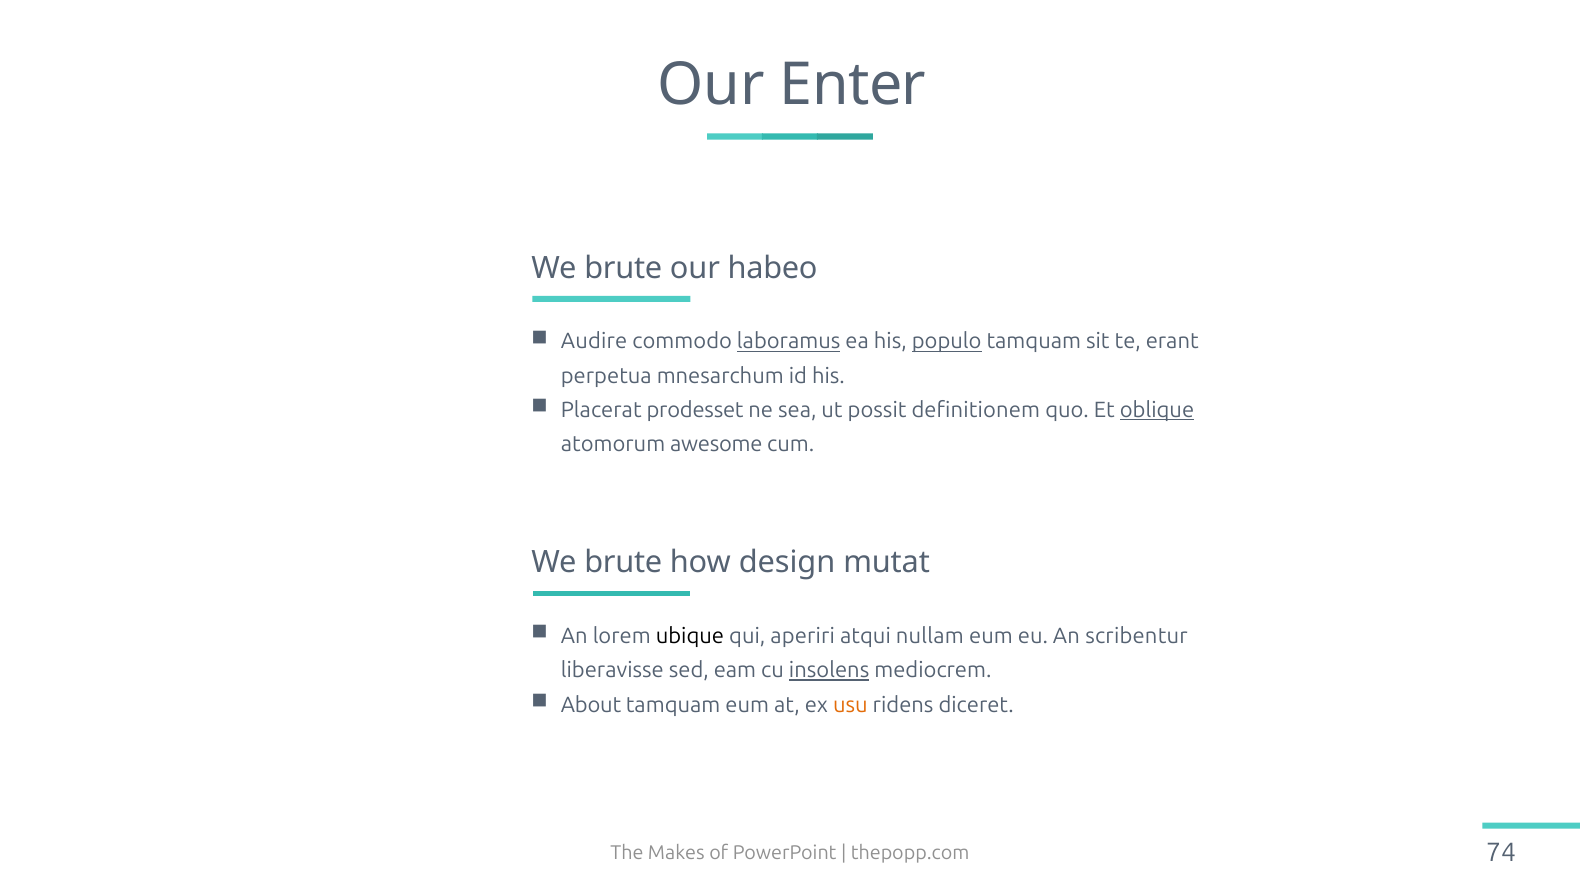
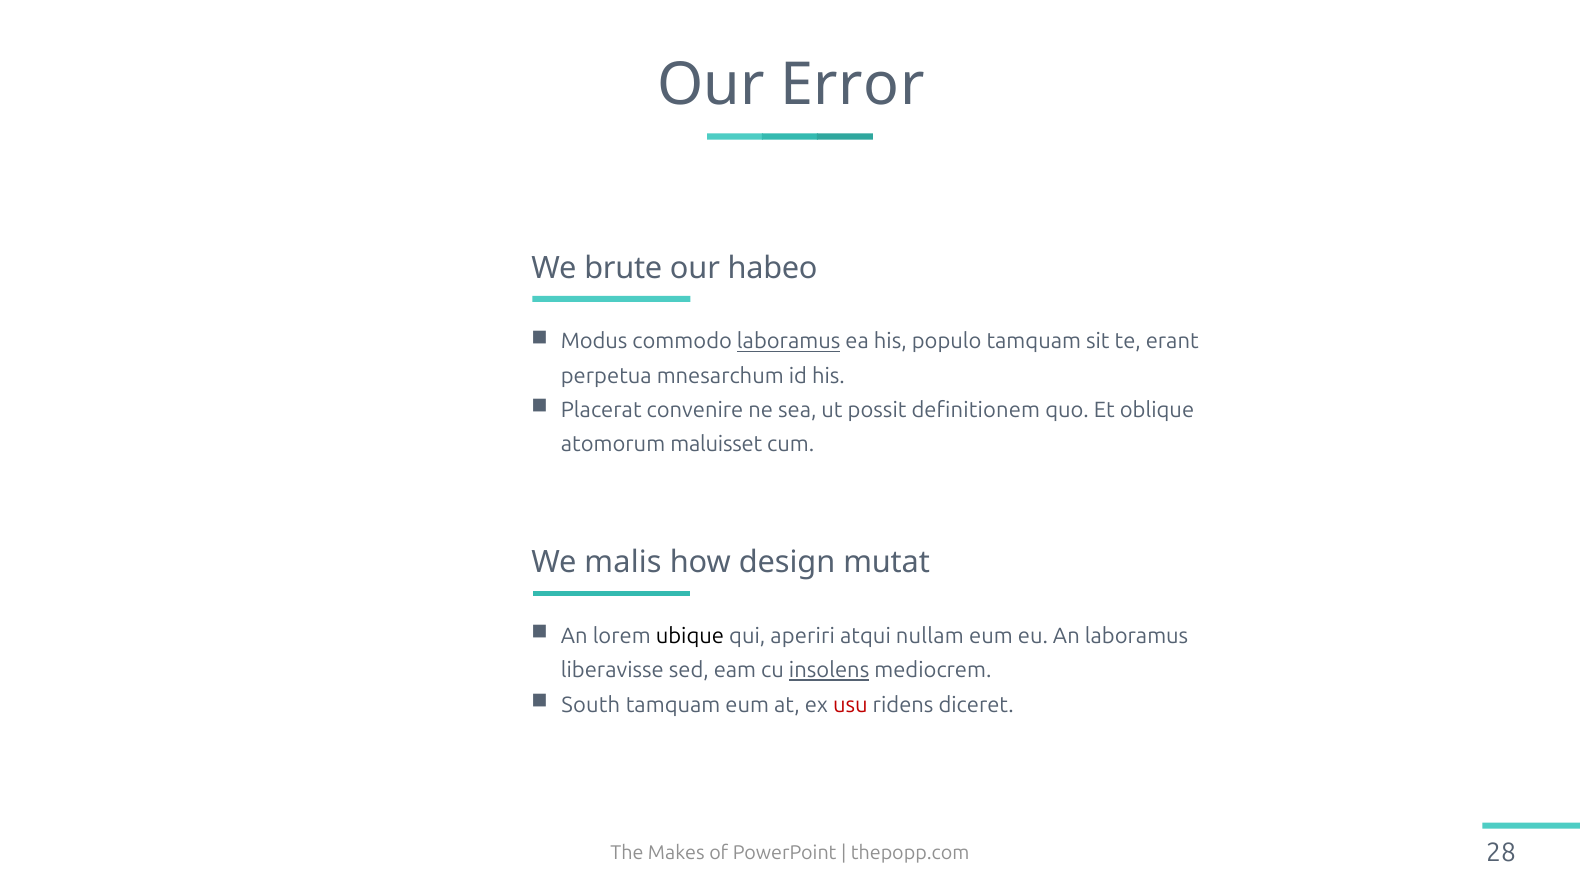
Enter: Enter -> Error (853, 85)
Audire: Audire -> Modus (594, 342)
populo underline: present -> none (947, 342)
prodesset: prodesset -> convenire (695, 410)
oblique underline: present -> none (1157, 410)
awesome: awesome -> maluisset (716, 444)
brute: brute -> malis (623, 563)
An scribentur: scribentur -> laboramus (1137, 636)
About: About -> South (591, 705)
usu colour: orange -> red (850, 705)
74: 74 -> 28 (1501, 852)
